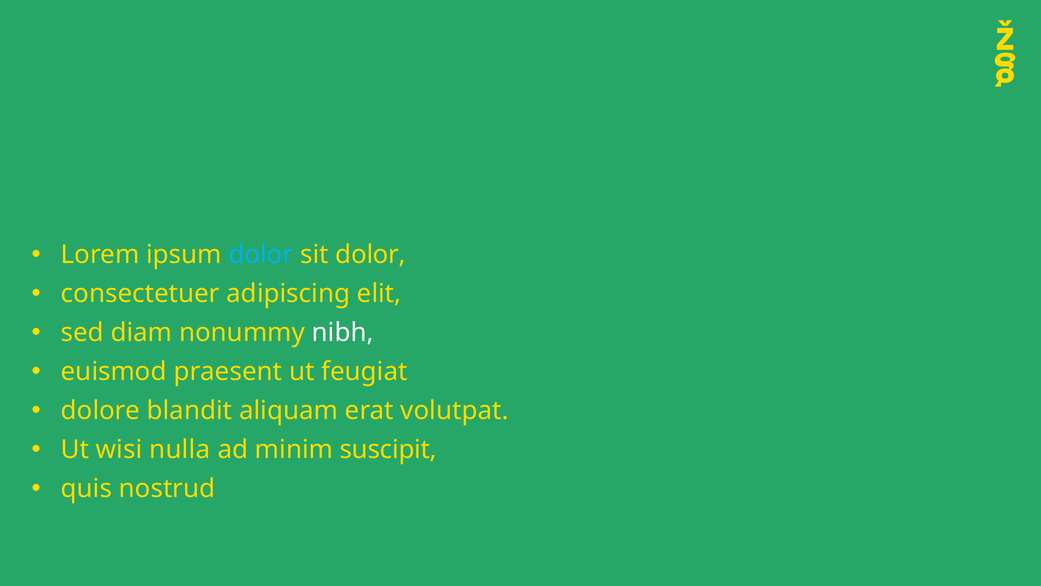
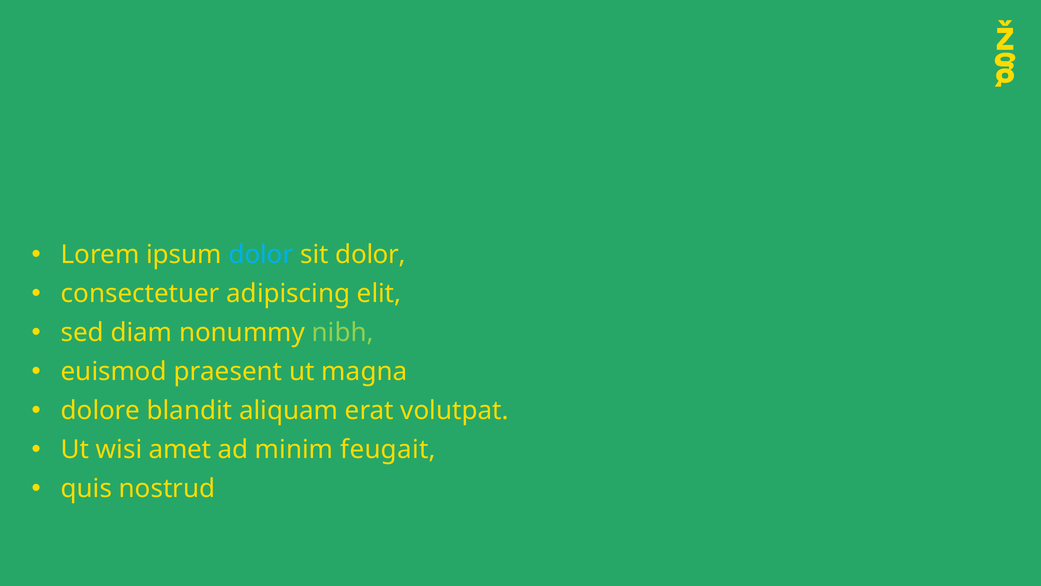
nibh colour: white -> light green (343, 333)
feugiat: feugiat -> magna (364, 371)
nulla: nulla -> amet (180, 449)
suscipit: suscipit -> feugait (388, 449)
